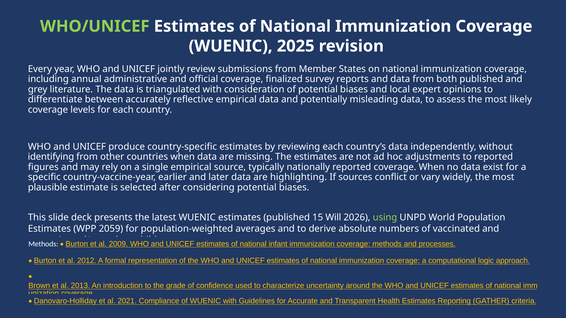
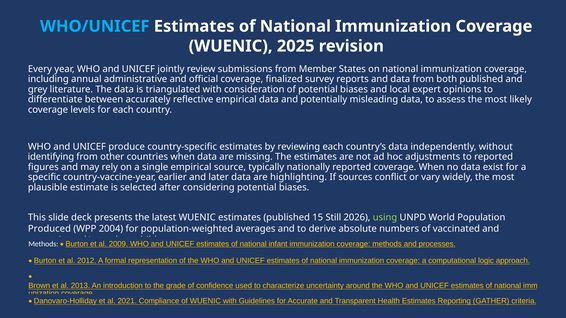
WHO/UNICEF colour: light green -> light blue (95, 26)
Will: Will -> Still (333, 218)
Estimates: Estimates -> Produced (49, 229)
2059: 2059 -> 2004 (111, 229)
